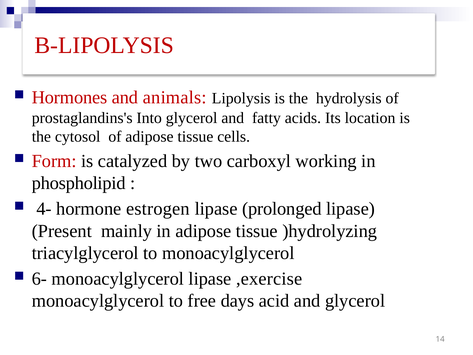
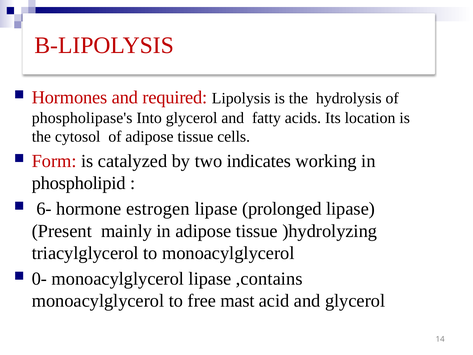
animals: animals -> required (175, 97)
prostaglandins's: prostaglandins's -> phospholipase's (82, 118)
carboxyl: carboxyl -> indicates (259, 161)
4-: 4- -> 6- (44, 209)
6-: 6- -> 0- (39, 279)
,exercise: ,exercise -> ,contains (269, 279)
days: days -> mast (238, 301)
